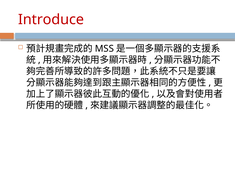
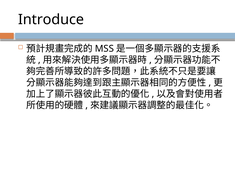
Introduce colour: red -> black (51, 20)
